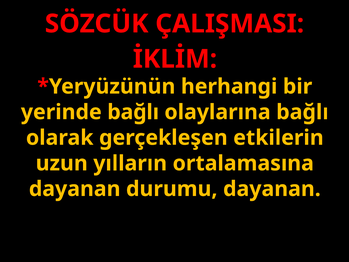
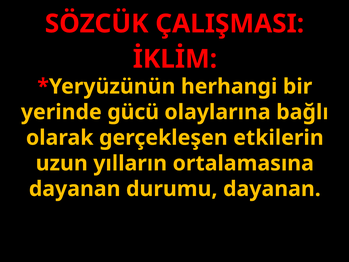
yerinde bağlı: bağlı -> gücü (133, 112)
